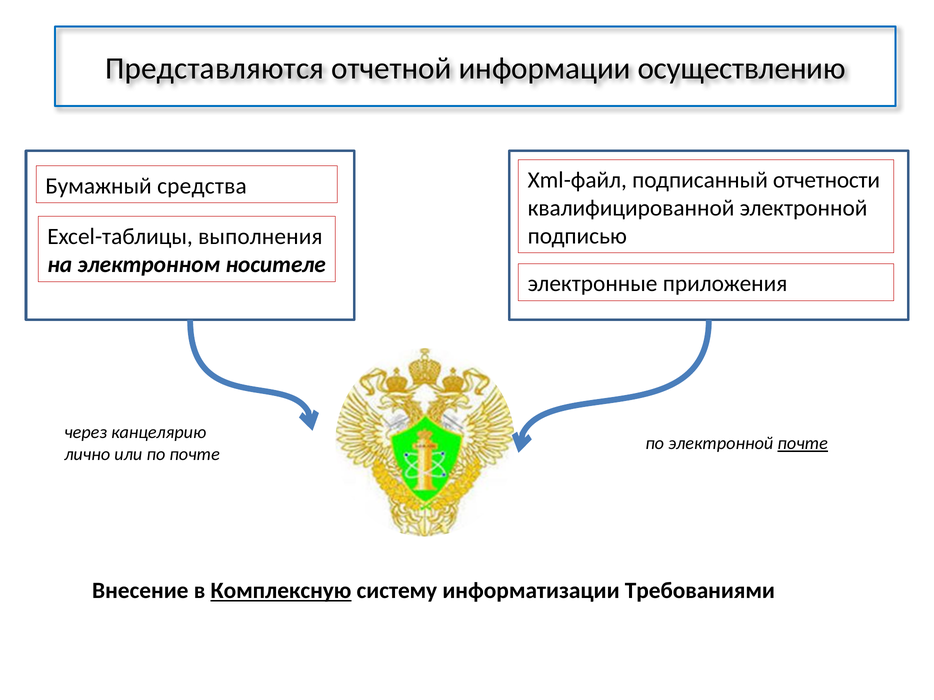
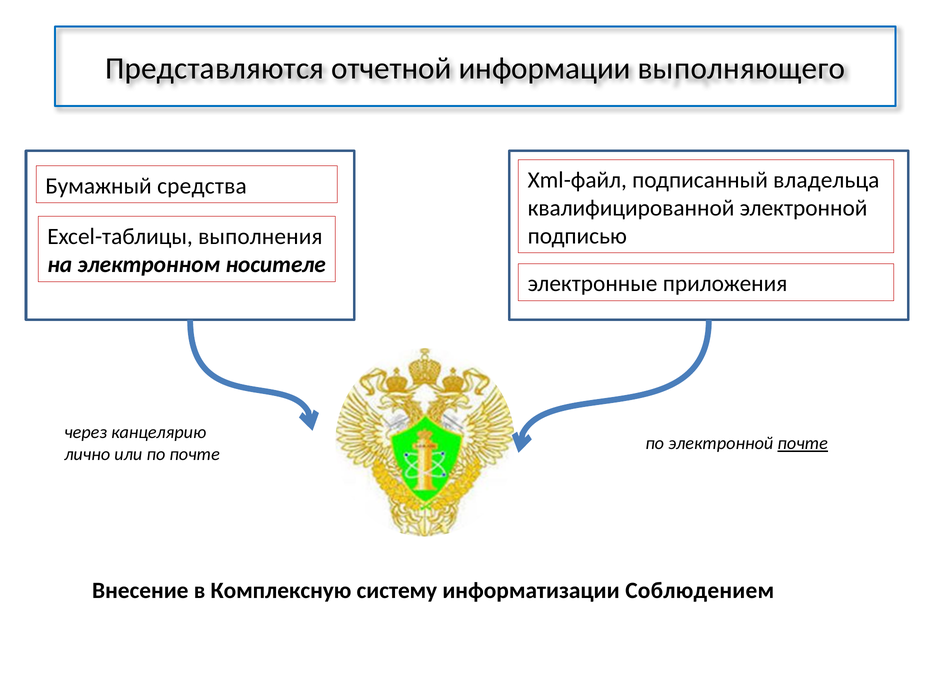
осуществлению: осуществлению -> выполняющего (741, 69)
отчетности: отчетности -> владельца (826, 180)
Комплексную underline: present -> none (281, 591)
Требованиями: Требованиями -> Соблюдением (700, 591)
